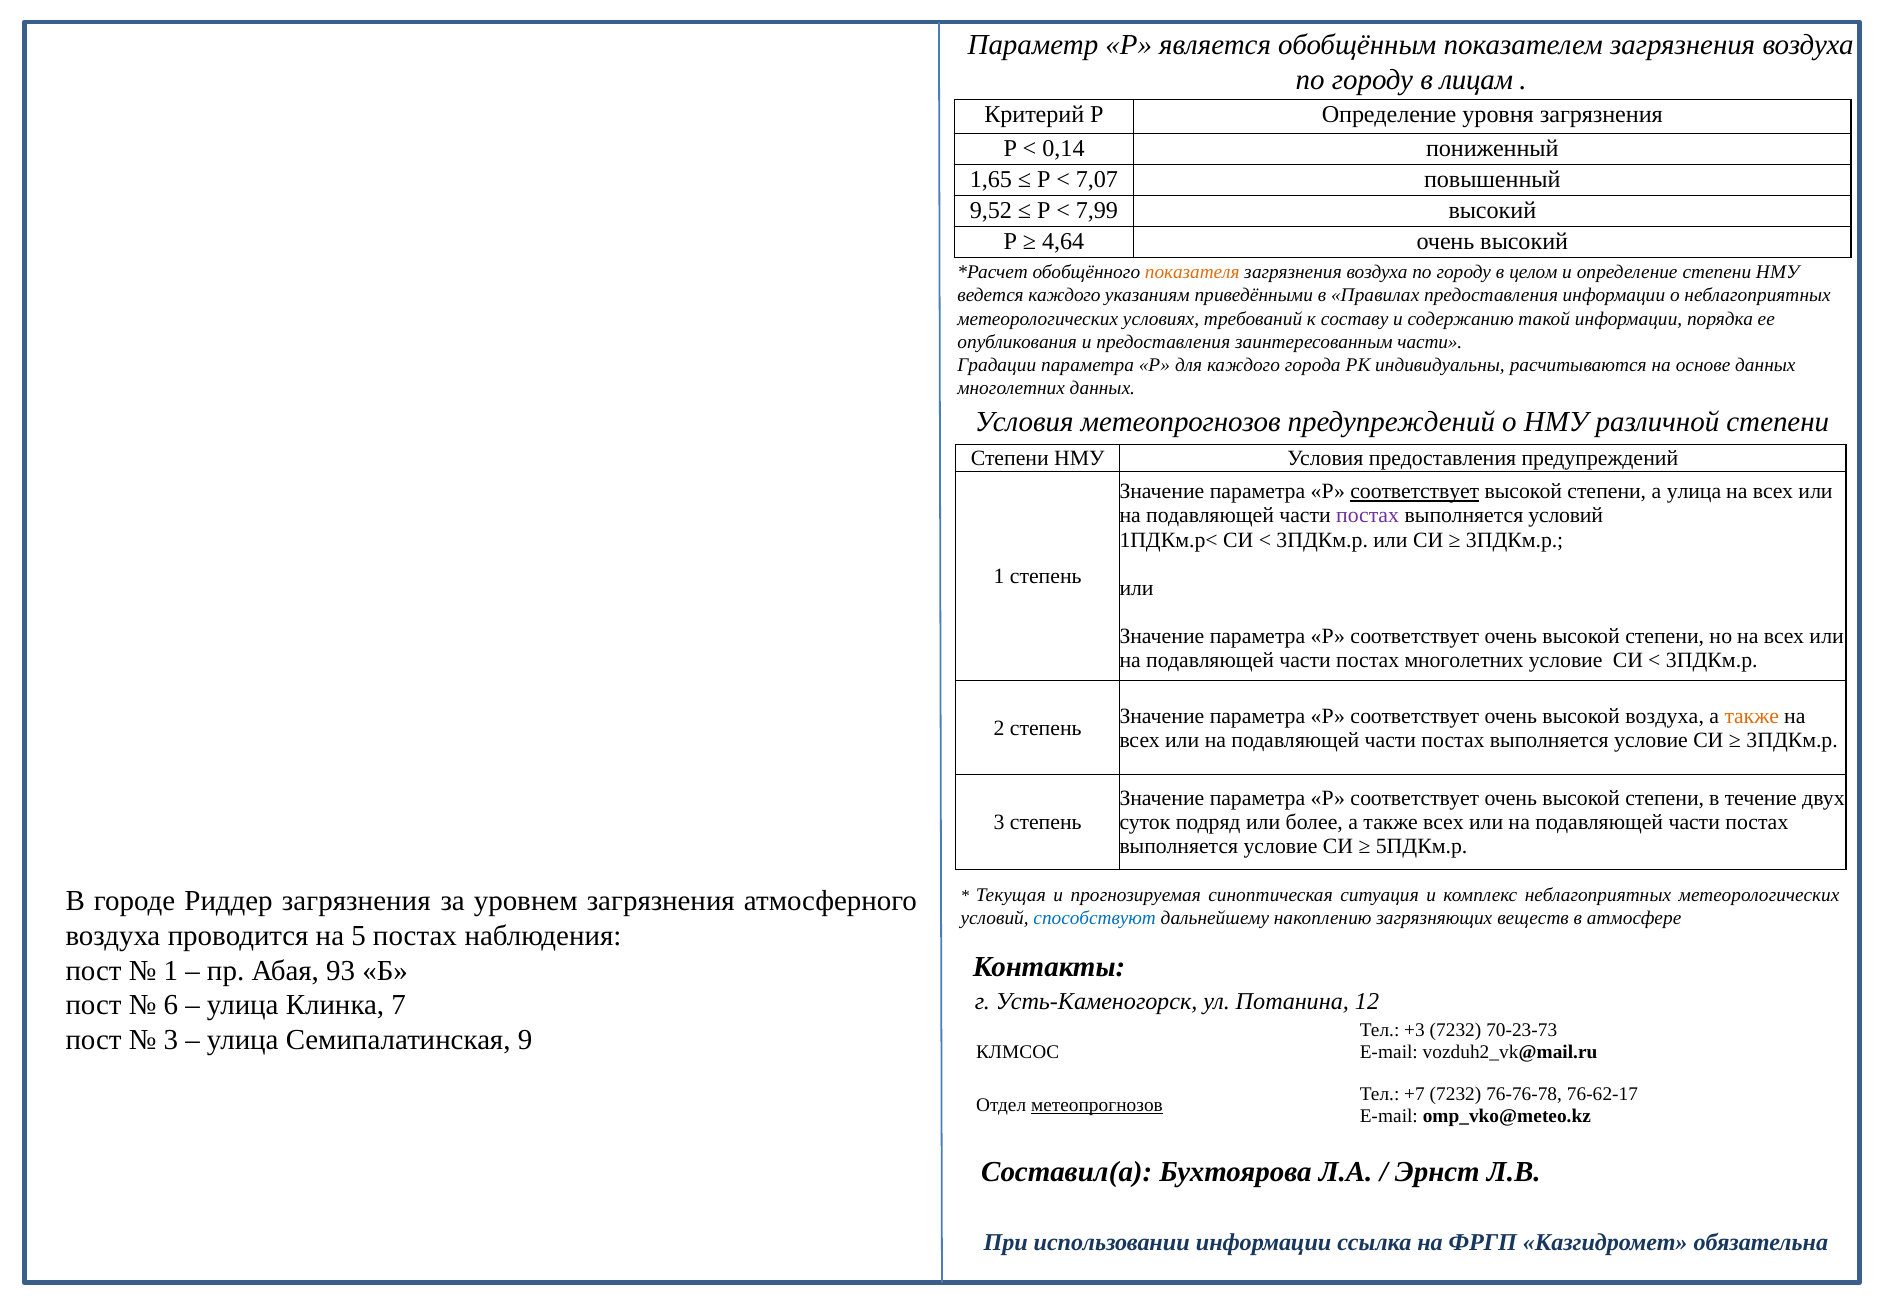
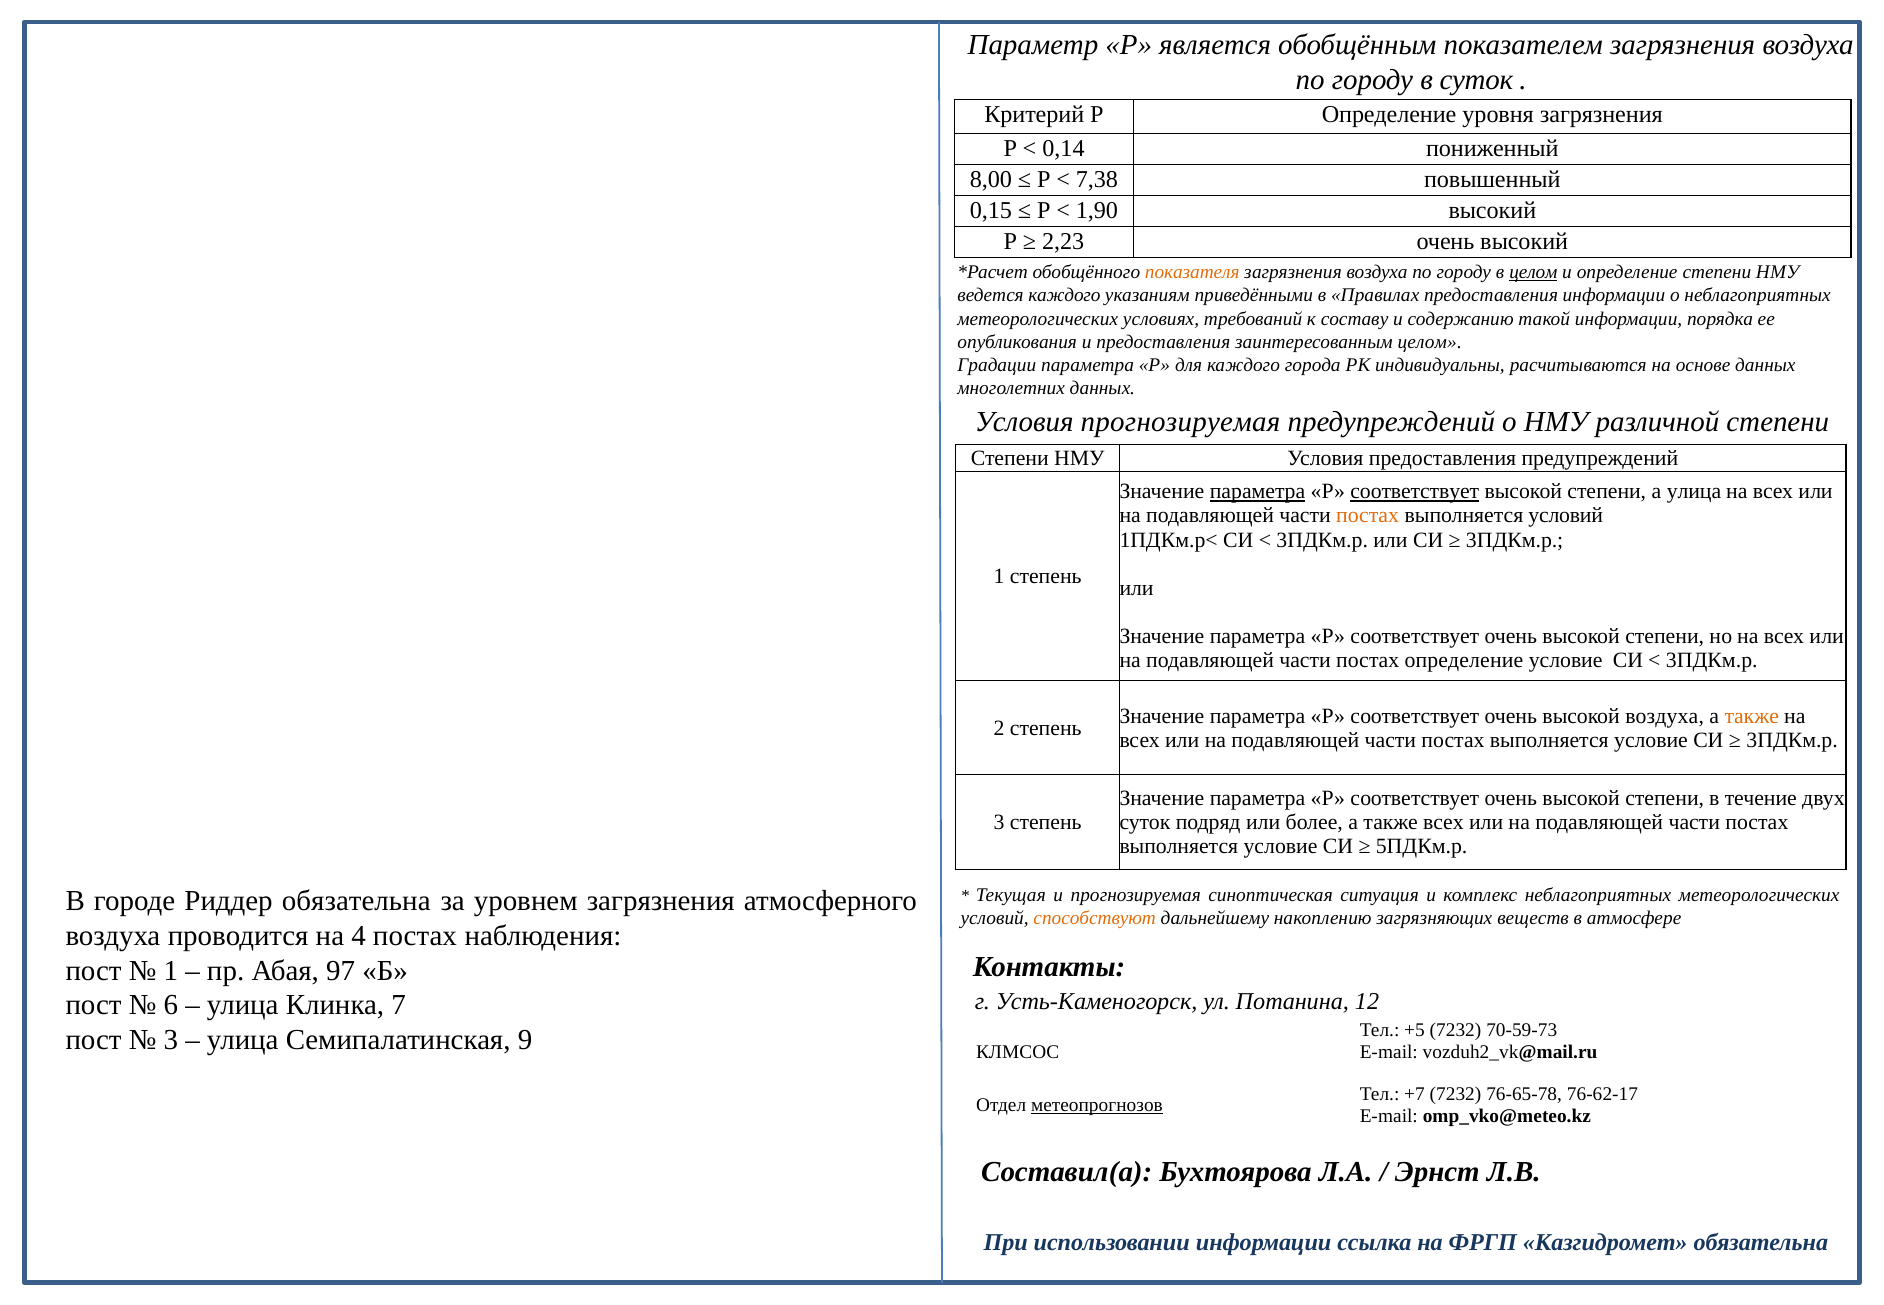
в лицам: лицам -> суток (1476, 80)
1,65: 1,65 -> 8,00 (991, 179)
7,07: 7,07 -> 7,38 (1097, 179)
9,52: 9,52 -> 0,15 (991, 211)
7,99: 7,99 -> 1,90 (1097, 211)
4,64: 4,64 -> 2,23 (1063, 242)
целом underline: none -> present (1533, 272)
заинтересованным части: части -> целом (1430, 342)
Условия метеопрогнозов: метеопрогнозов -> прогнозируемая (1180, 422)
параметра underline: none -> present (1258, 491)
постах colour: purple -> orange (1368, 515)
постах многолетних: многолетних -> определение (1464, 660)
Риддер загрязнения: загрязнения -> обязательна (356, 900)
способствуют colour: blue -> orange (1095, 918)
5: 5 -> 4 (359, 935)
93: 93 -> 97 (341, 970)
+3: +3 -> +5 (1414, 1030)
70-23-73: 70-23-73 -> 70-59-73 (1522, 1030)
76-76-78: 76-76-78 -> 76-65-78 (1524, 1094)
